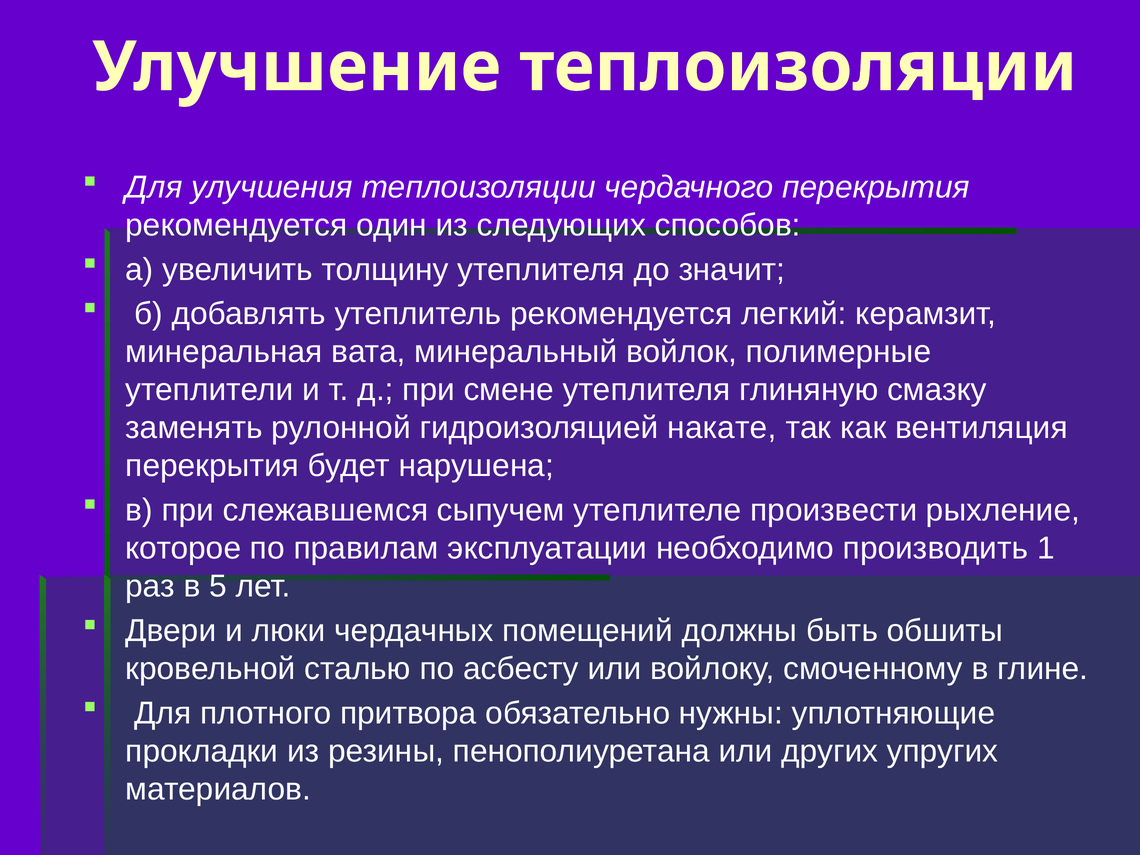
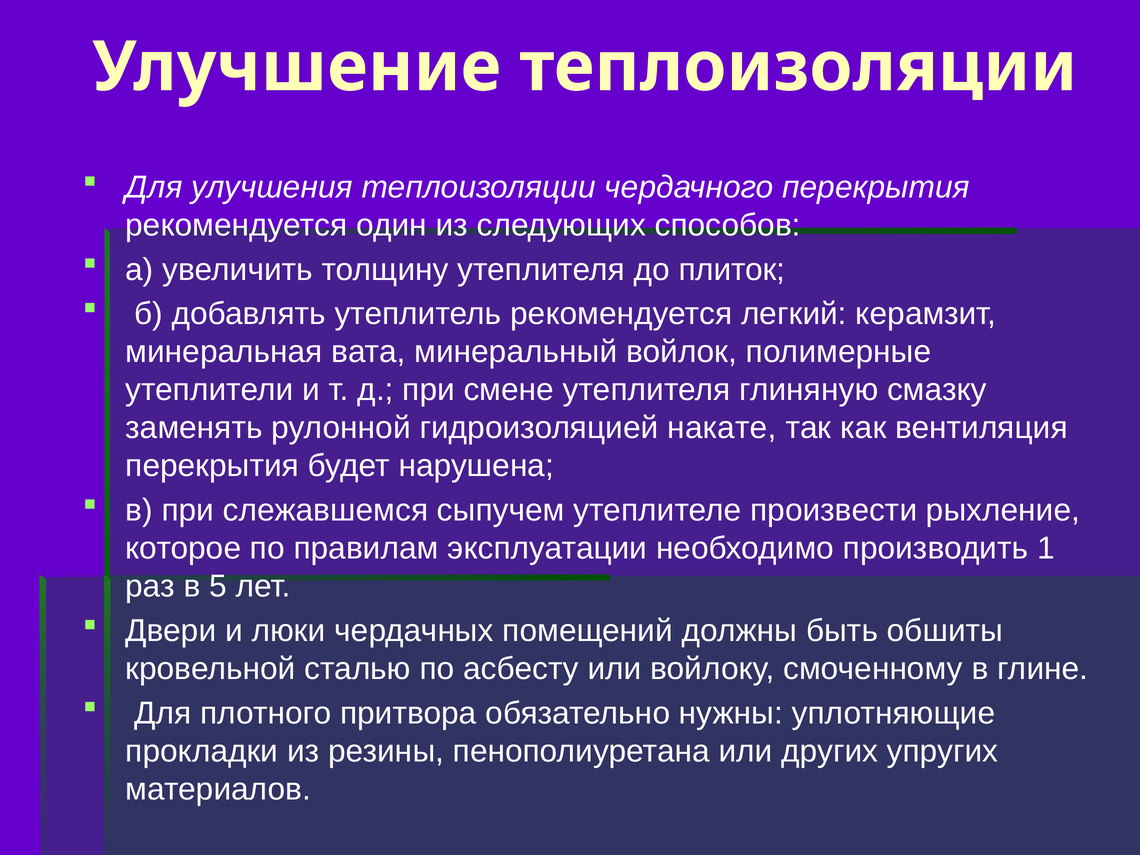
значит: значит -> плиток (732, 270)
